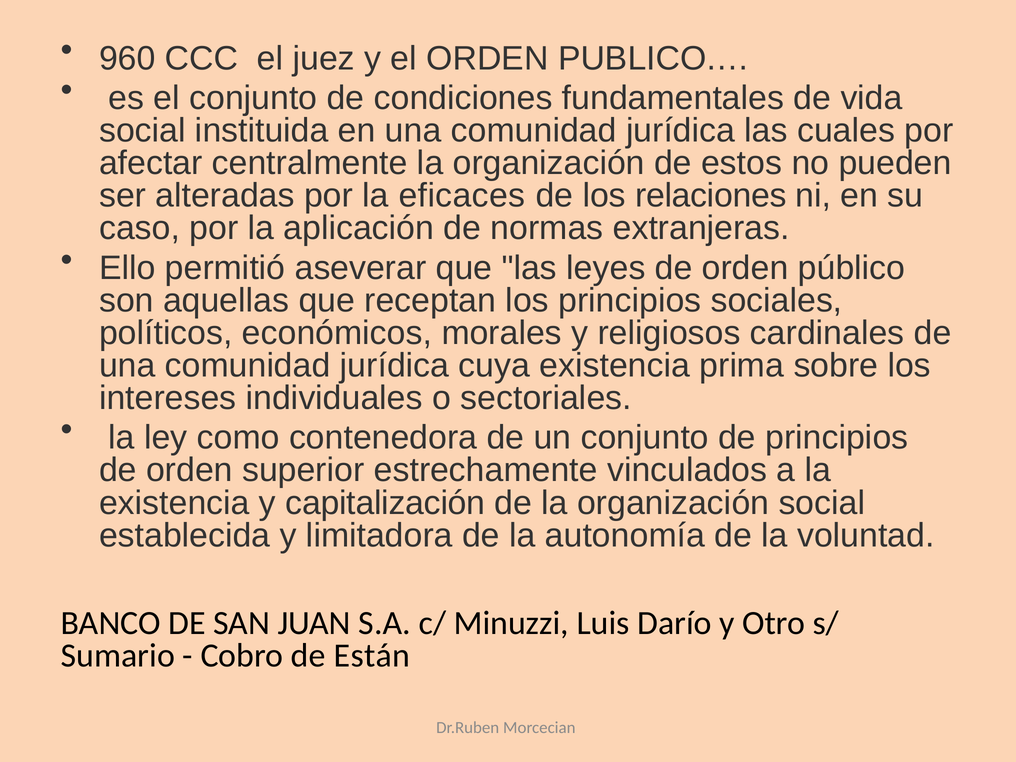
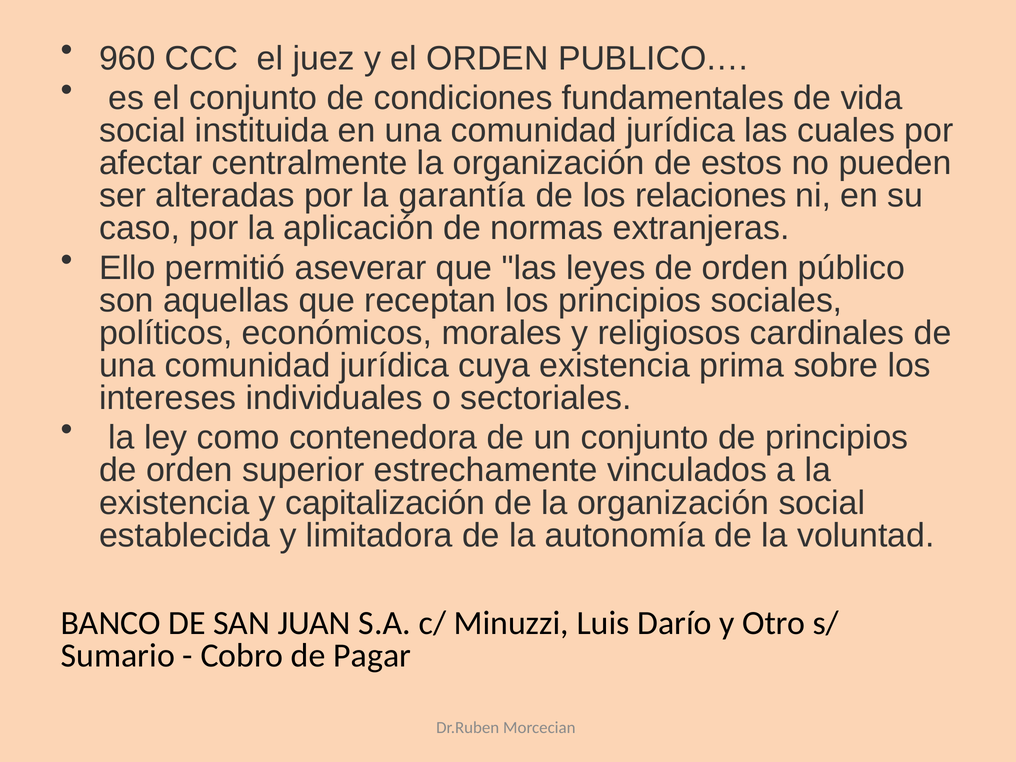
eficaces: eficaces -> garantía (462, 196)
Están: Están -> Pagar (372, 655)
